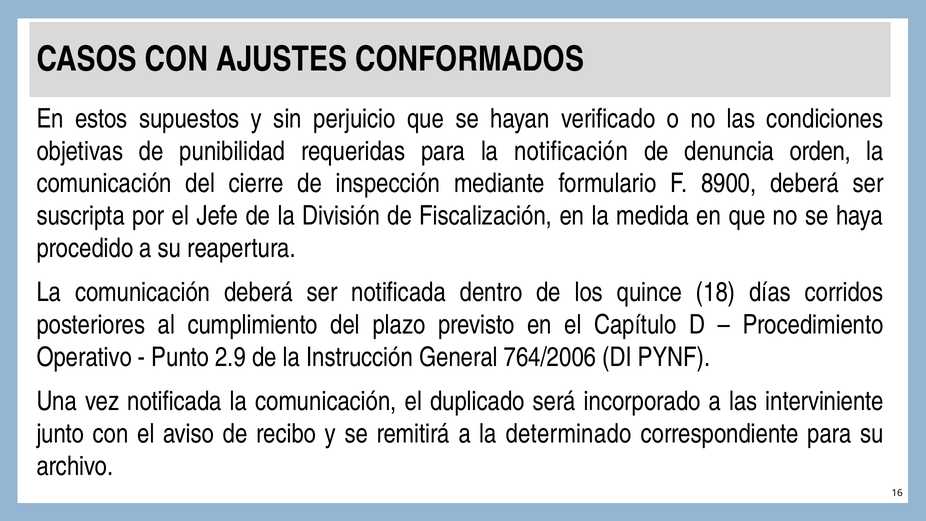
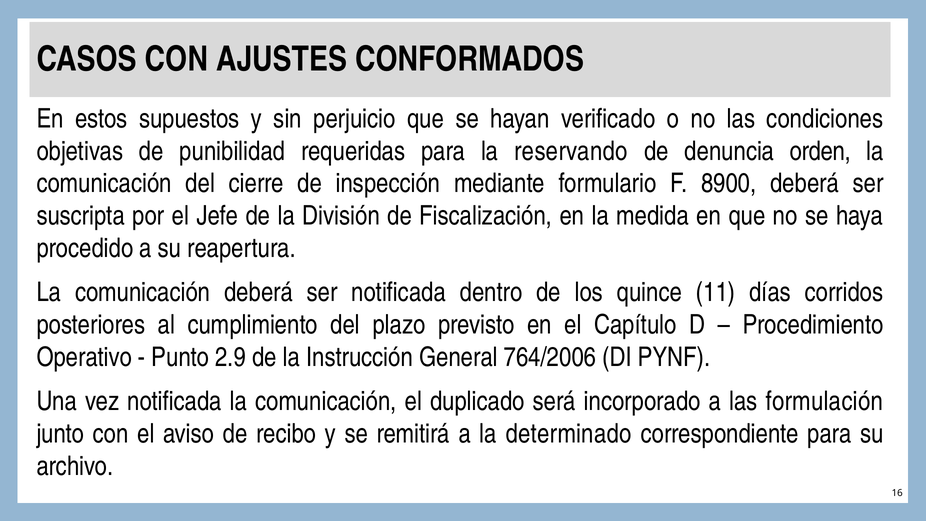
notificación: notificación -> reservando (571, 151)
18: 18 -> 11 (716, 292)
interviniente: interviniente -> formulación (824, 401)
